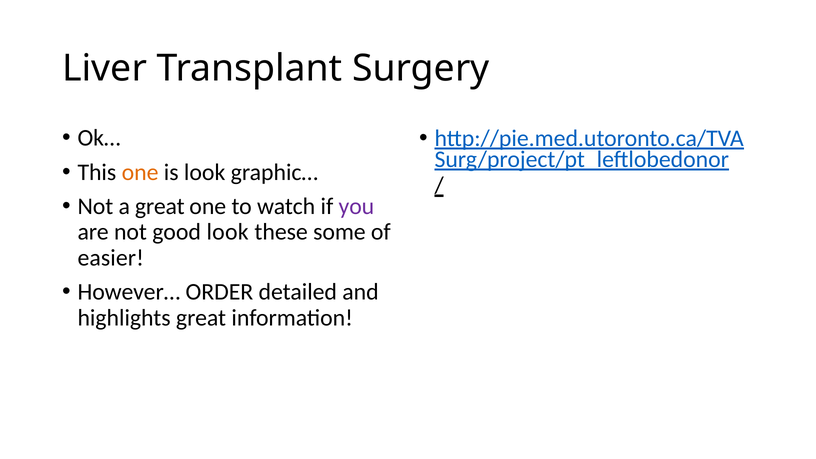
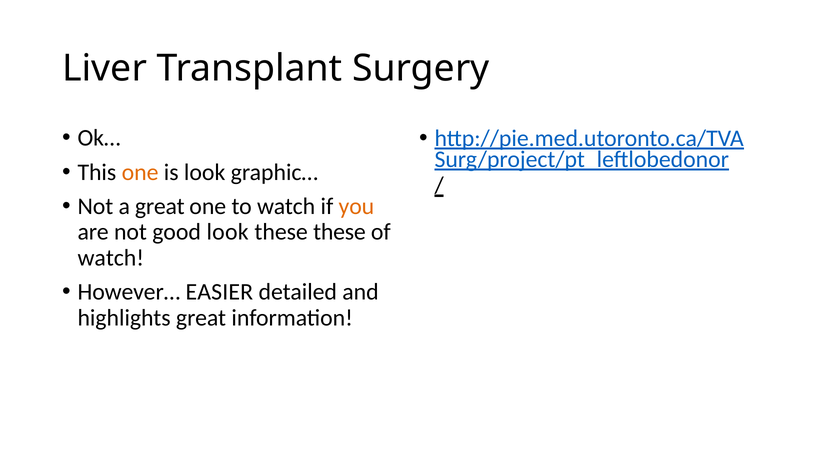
you colour: purple -> orange (356, 206)
these some: some -> these (339, 232)
easier: easier -> watch (111, 258)
ORDER: ORDER -> EASIER (219, 292)
